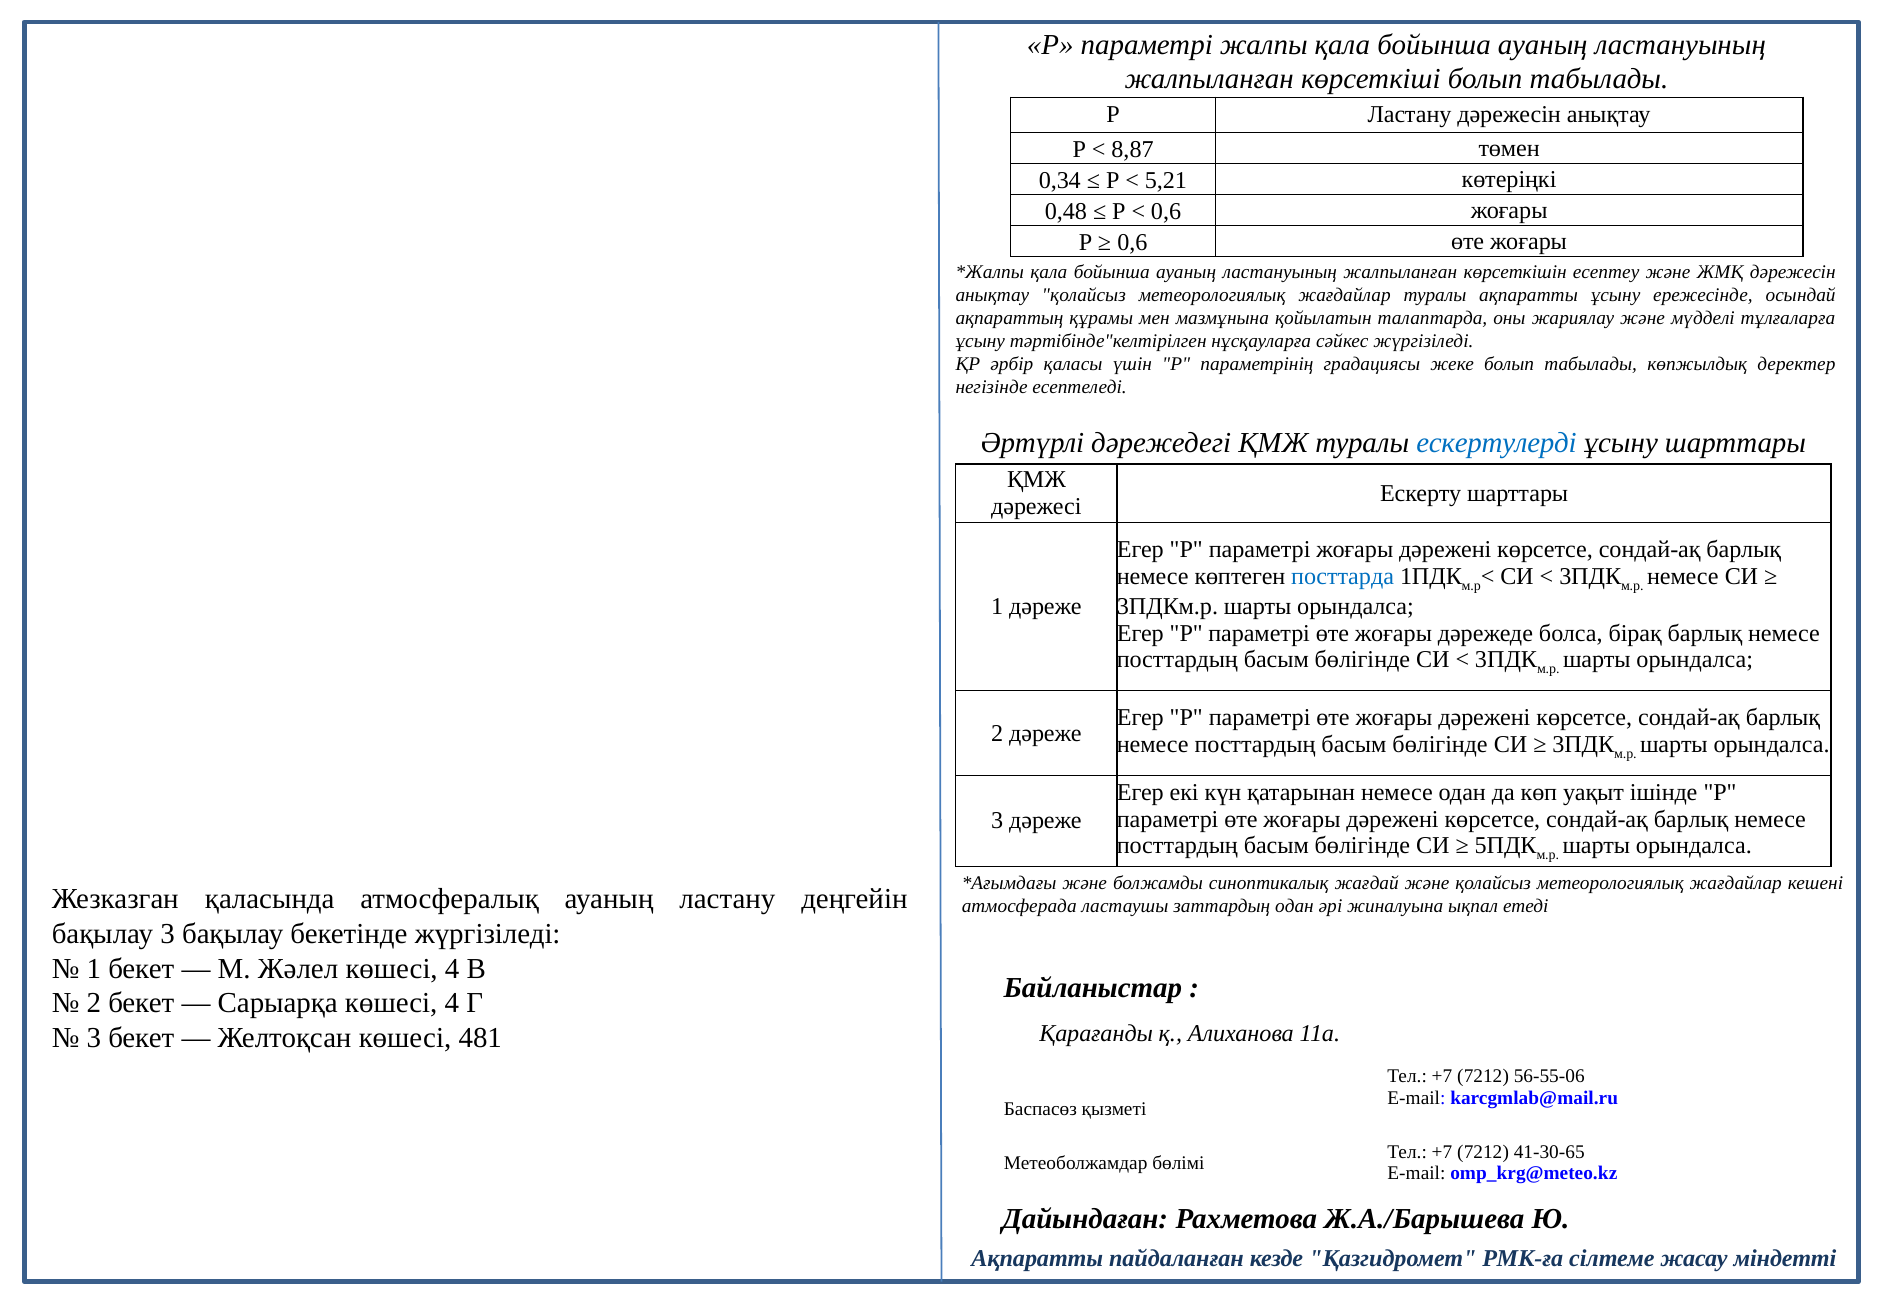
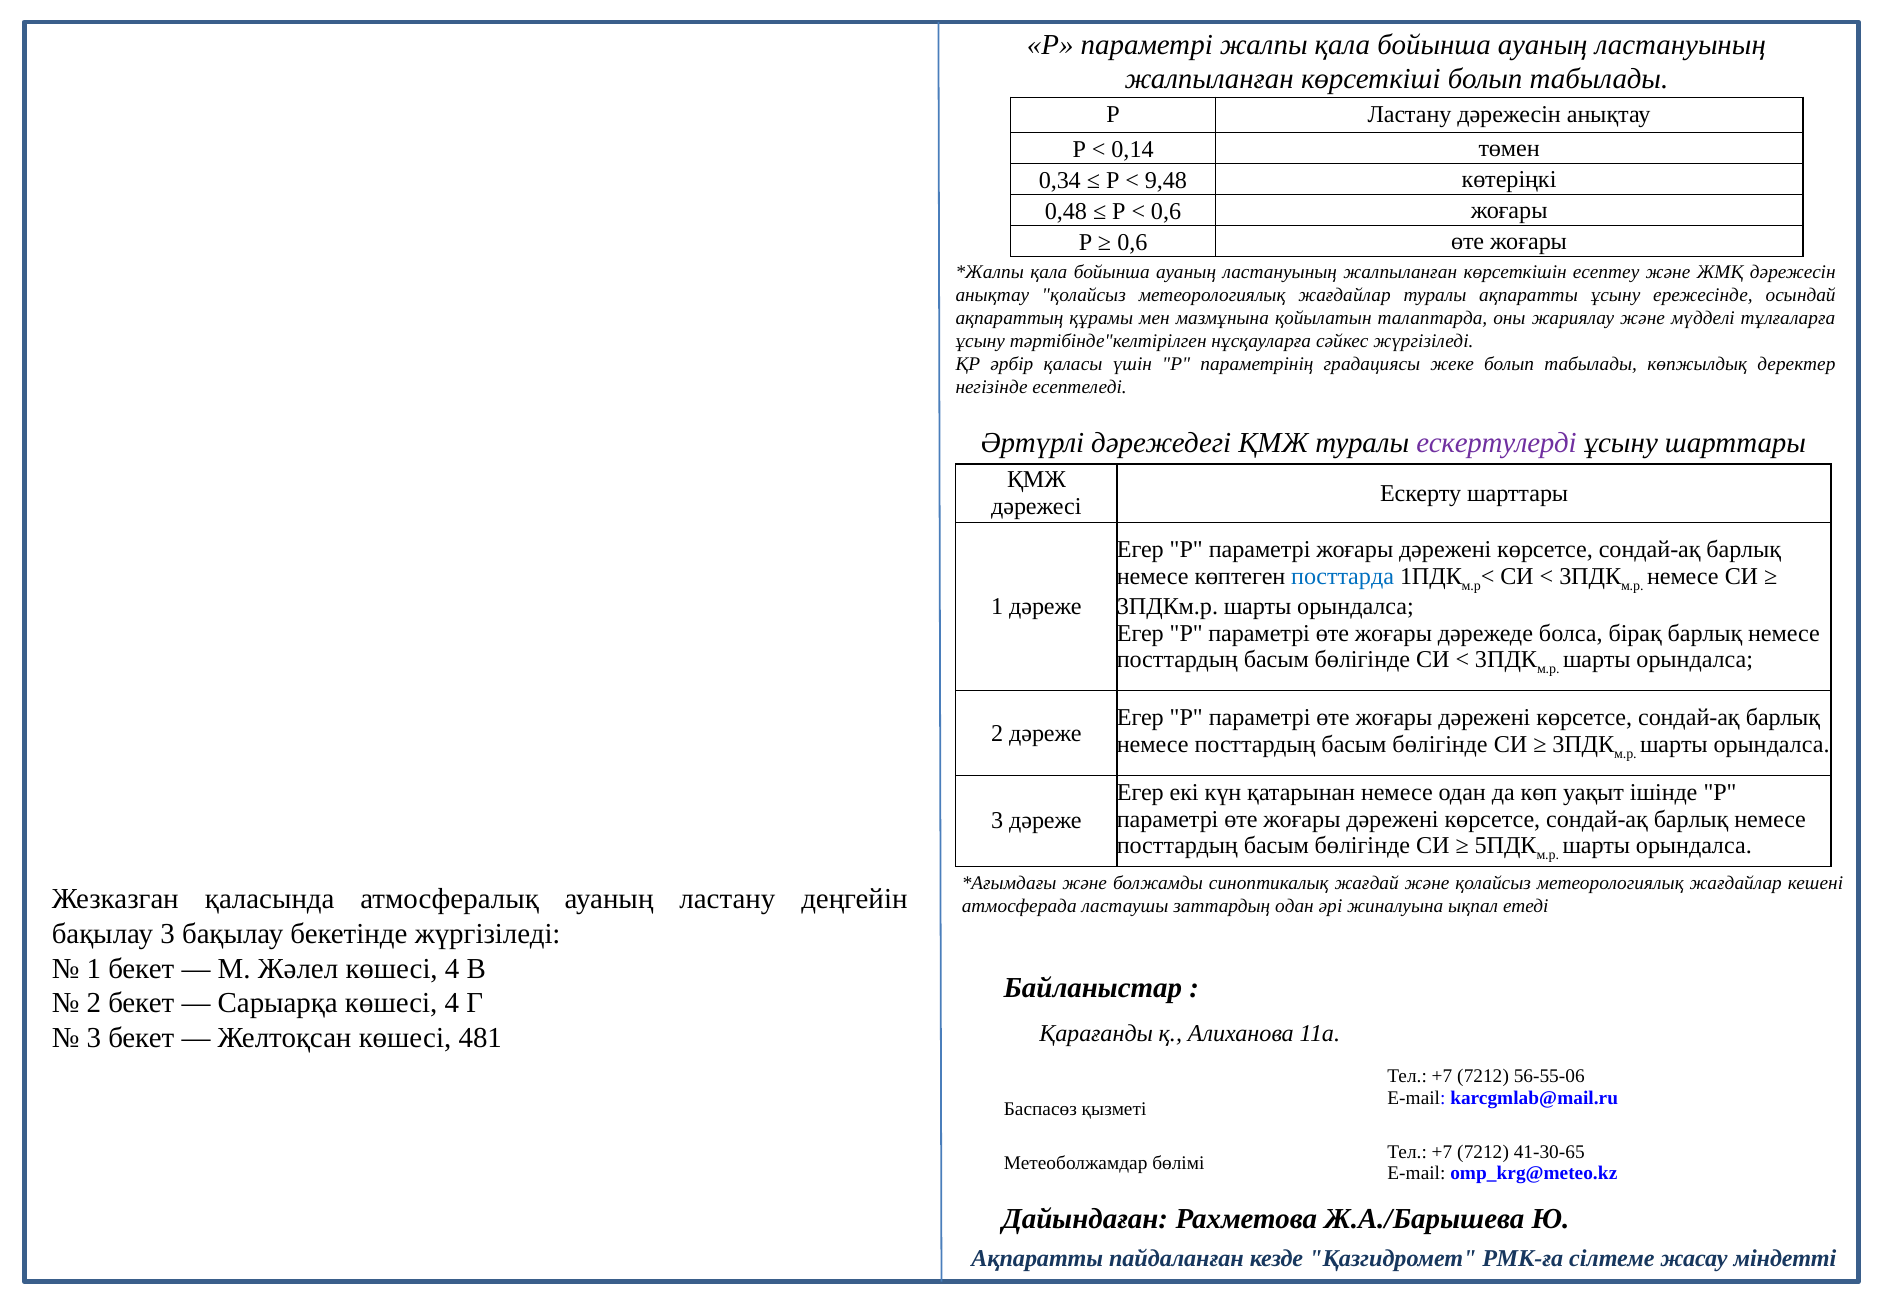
8,87: 8,87 -> 0,14 (1133, 149)
5,21: 5,21 -> 9,48 (1166, 180)
ескертулерді colour: blue -> purple (1496, 442)
